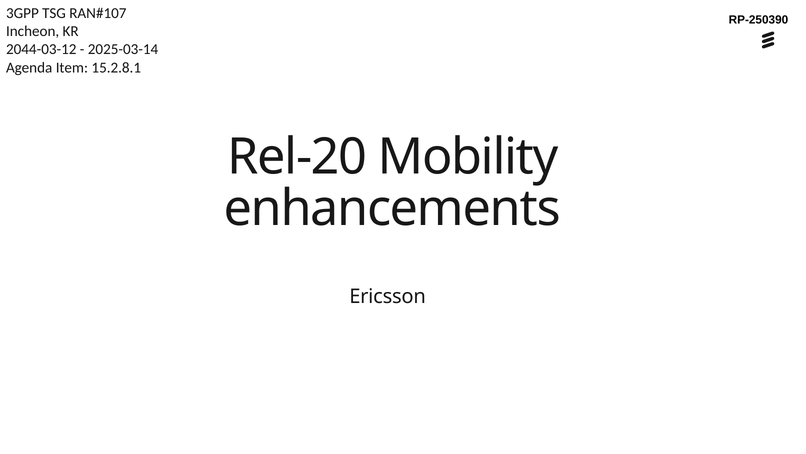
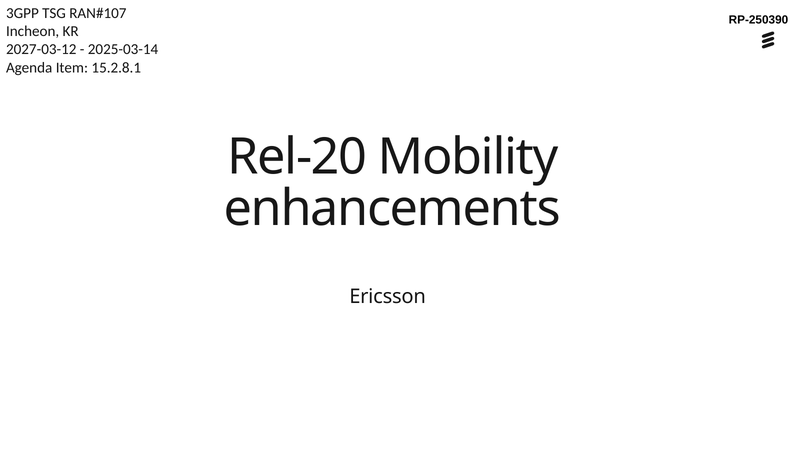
2044-03-12: 2044-03-12 -> 2027-03-12 (41, 49)
